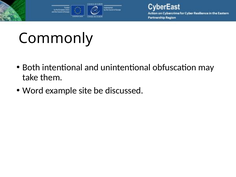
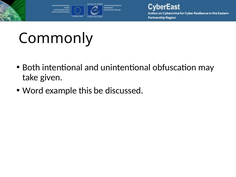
them: them -> given (51, 77)
site: site -> this (85, 91)
